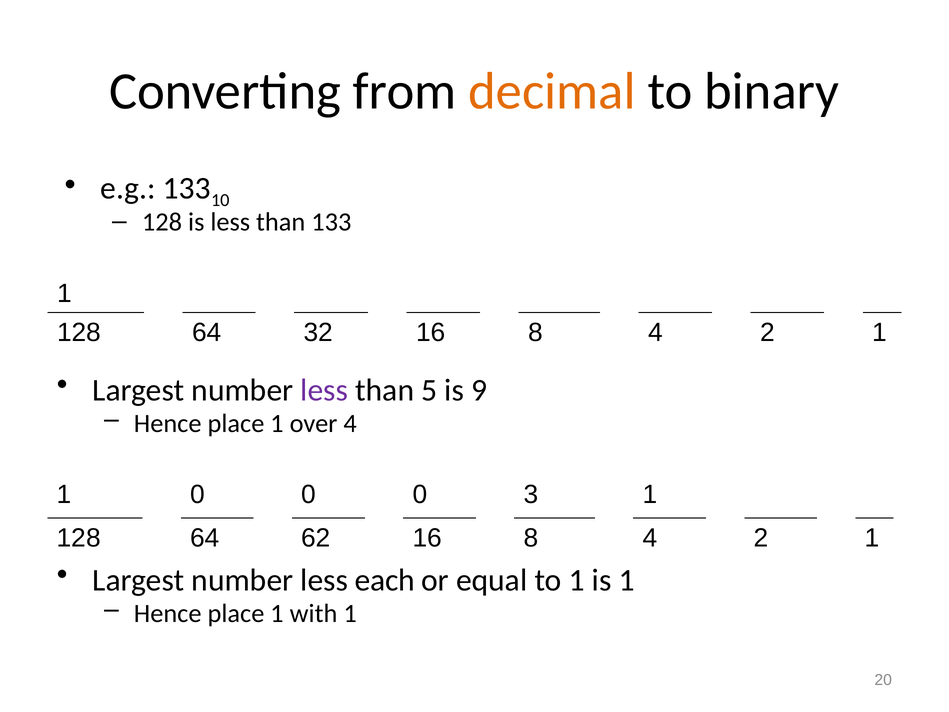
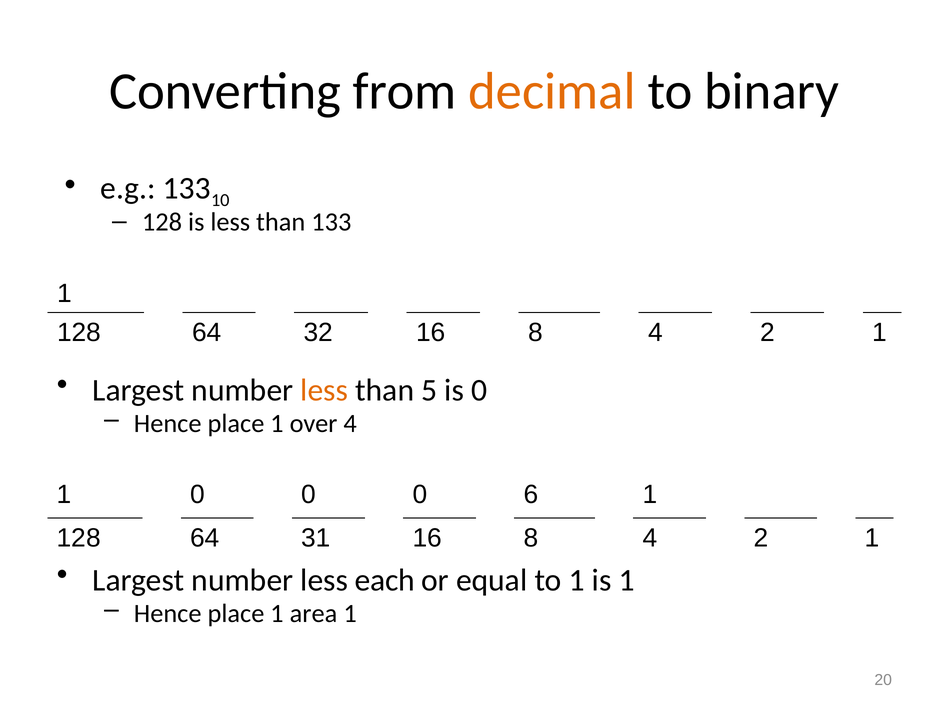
less colour: purple -> orange (324, 390)
is 9: 9 -> 0 (479, 390)
3: 3 -> 6 (531, 494)
62: 62 -> 31 (316, 538)
with: with -> area (314, 613)
